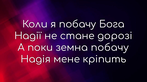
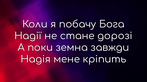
земна побачу: побачу -> завжди (110, 48)
